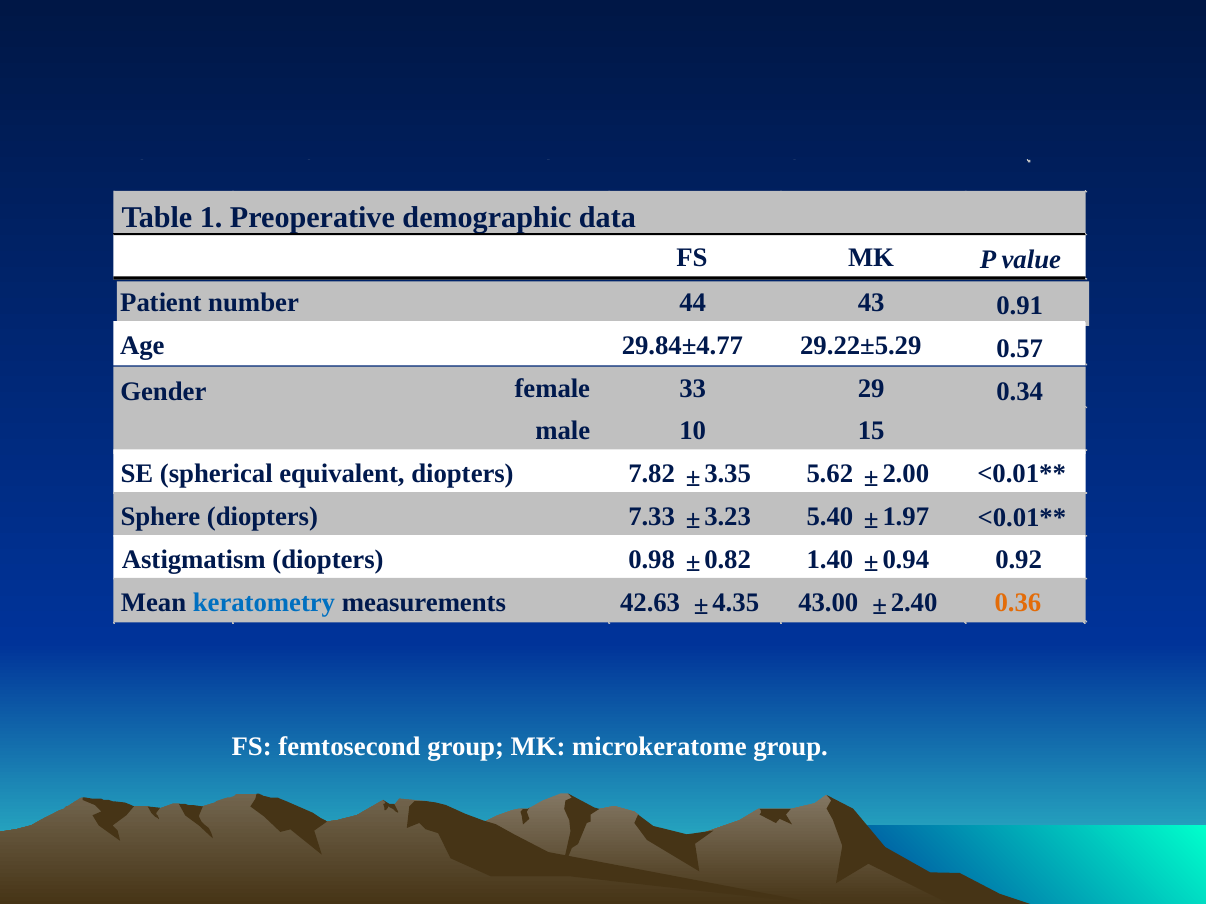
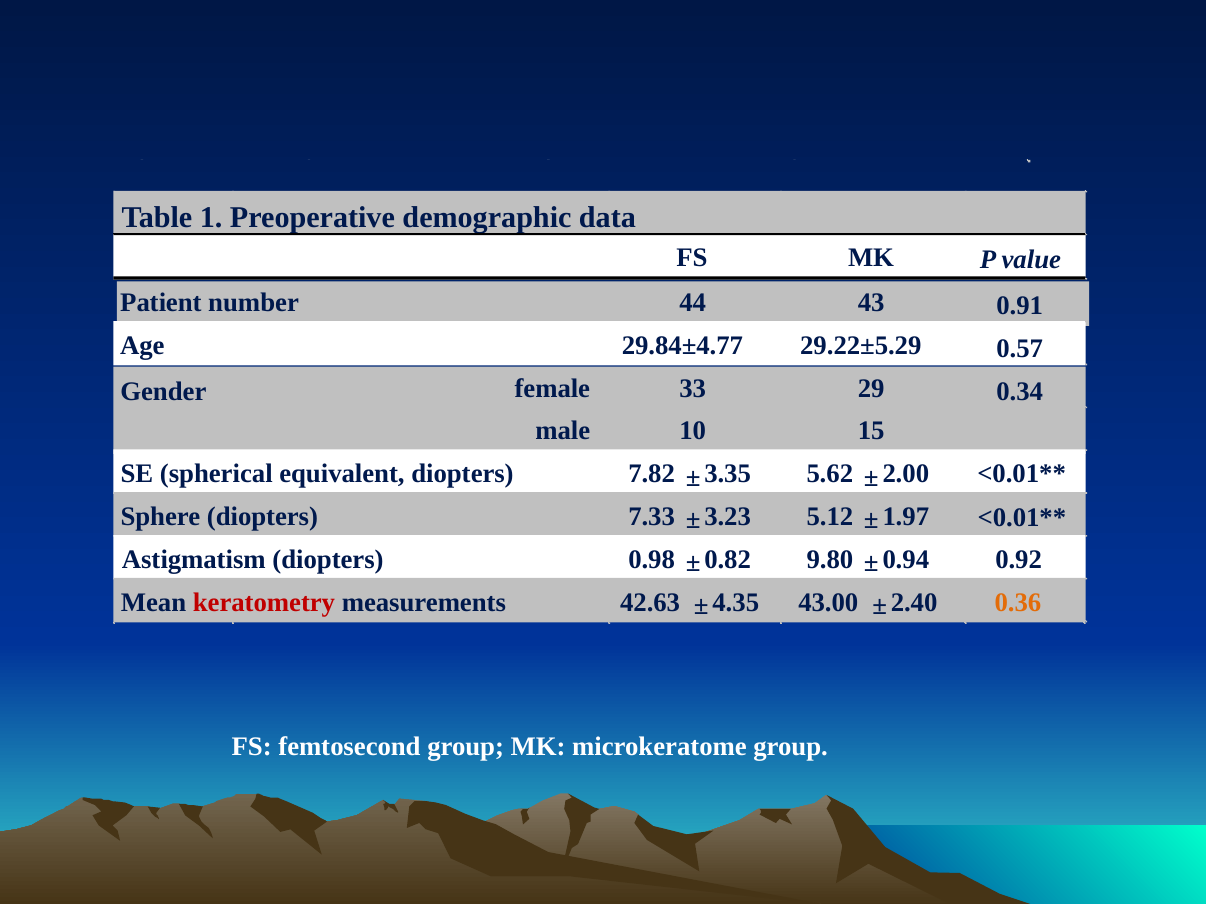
5.40: 5.40 -> 5.12 (830, 517)
1.40: 1.40 -> 9.80 (830, 560)
keratometry colour: blue -> red (264, 603)
